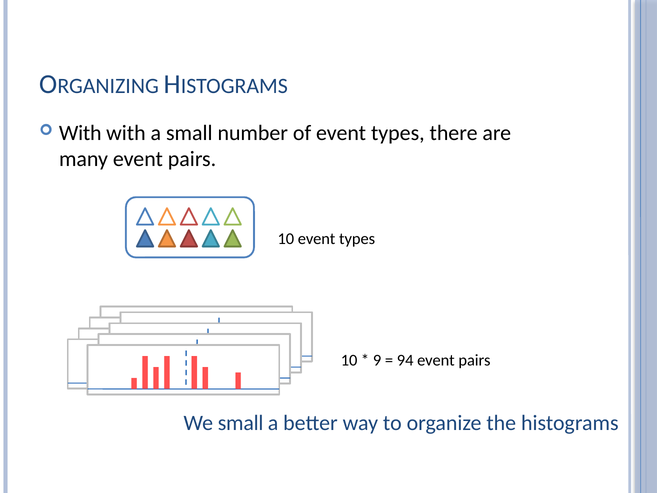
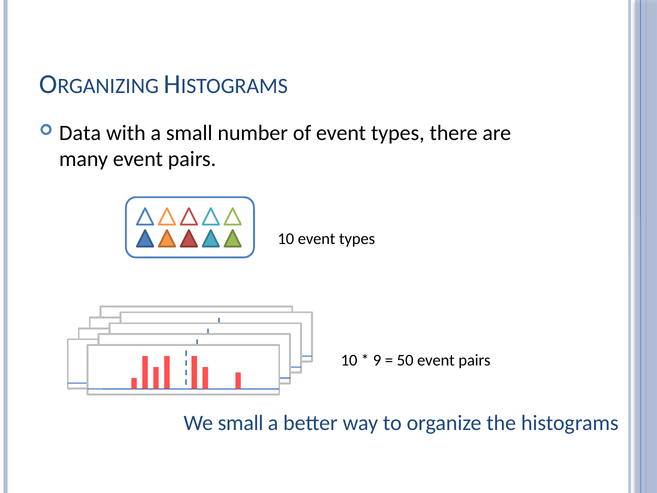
With: With -> Data (80, 133)
94: 94 -> 50 (405, 360)
